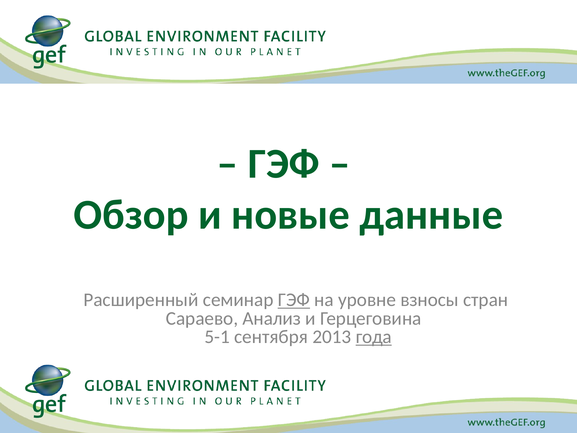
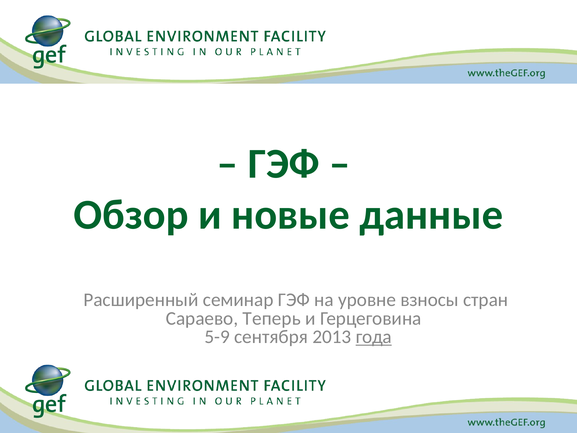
ГЭФ underline: present -> none (294, 300)
Анализ: Анализ -> Теперь (272, 318)
5-1: 5-1 -> 5-9 (217, 337)
